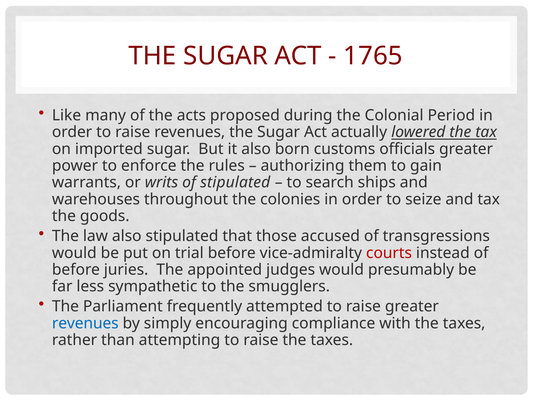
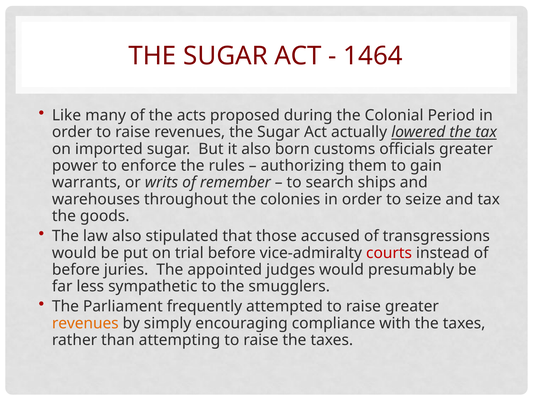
1765: 1765 -> 1464 (373, 56)
of stipulated: stipulated -> remember (235, 182)
revenues colour: blue -> orange (85, 323)
